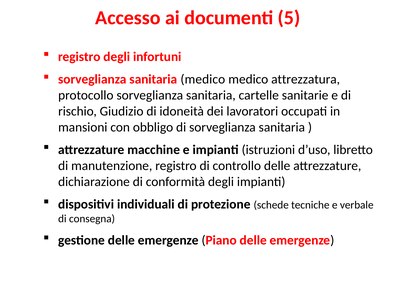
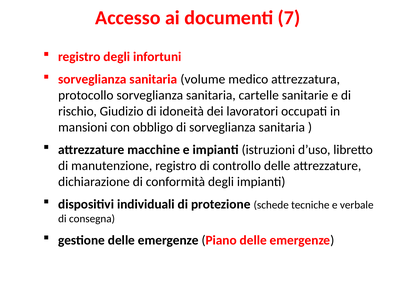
5: 5 -> 7 (289, 18)
sanitaria medico: medico -> volume (203, 79)
